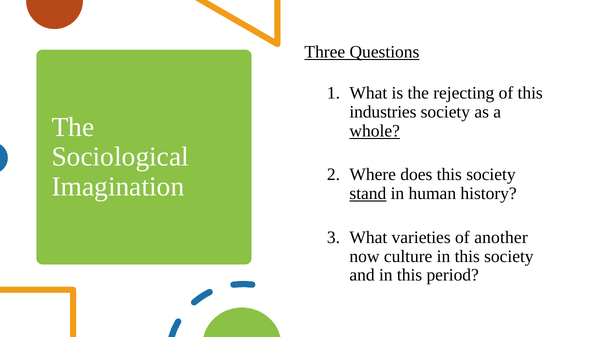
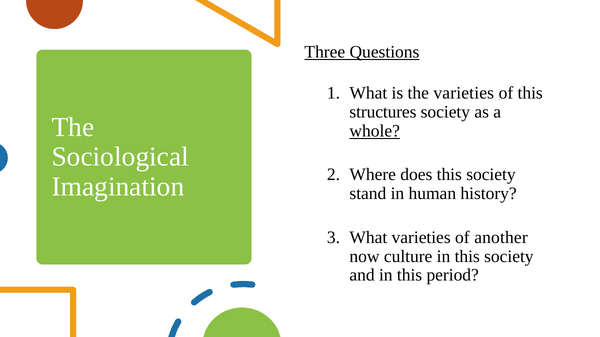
the rejecting: rejecting -> varieties (464, 93)
industries: industries -> structures (383, 112)
stand underline: present -> none (368, 194)
